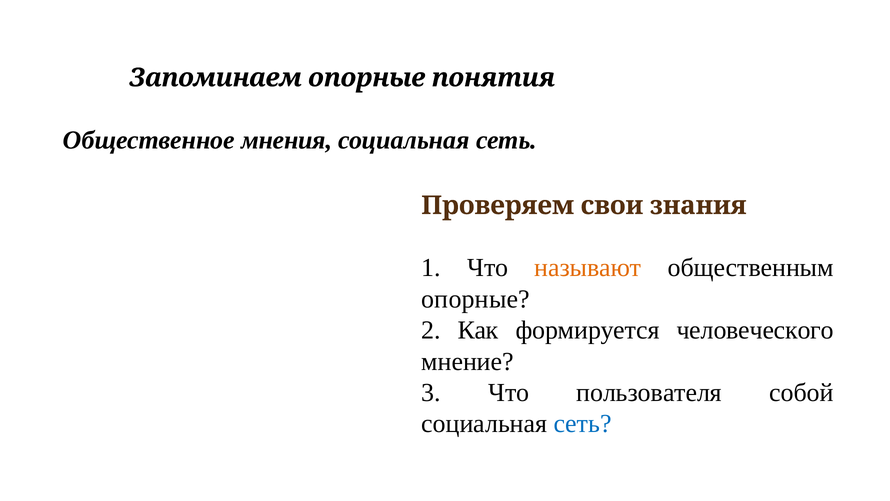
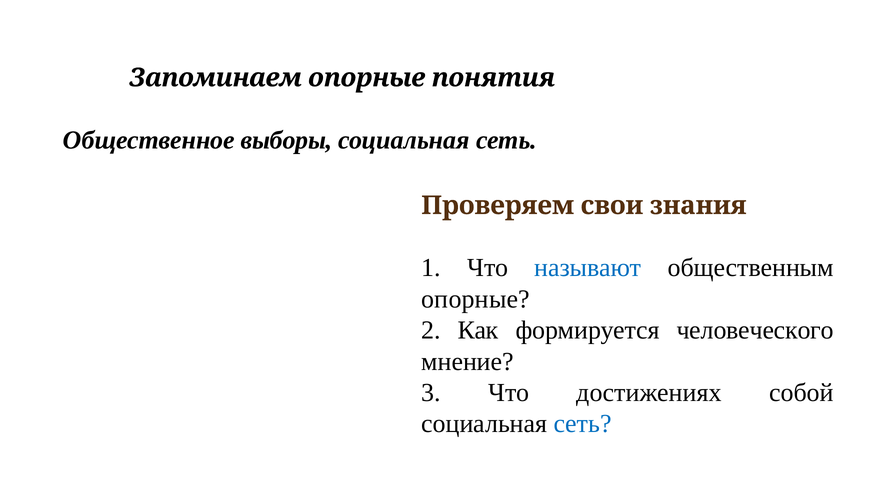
мнения: мнения -> выборы (287, 140)
называют colour: orange -> blue (588, 268)
пользователя: пользователя -> достижениях (649, 392)
